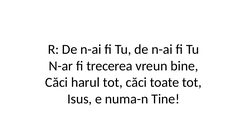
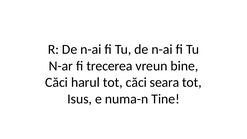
toate: toate -> seara (165, 82)
